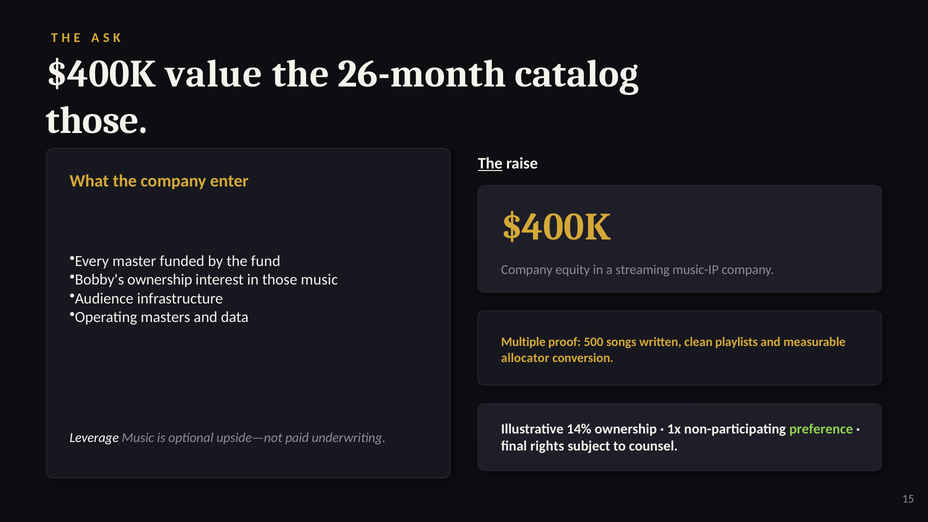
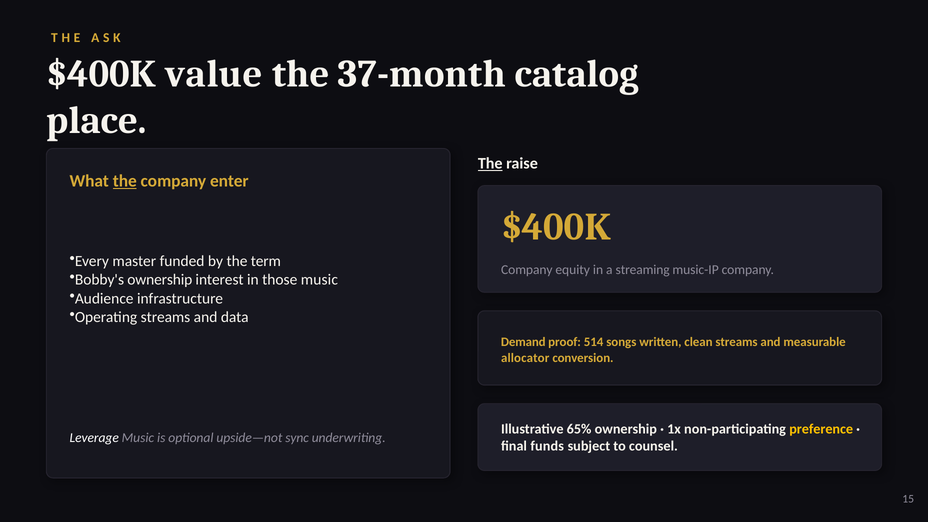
26-month: 26-month -> 37-month (422, 74)
those: those -> place (97, 121)
the underline: none -> present (125, 181)
fund: fund -> term (266, 261)
Operating masters: masters -> streams (165, 317)
Multiple: Multiple -> Demand (523, 342)
500: 500 -> 514 (594, 342)
clean playlists: playlists -> streams (736, 342)
14%: 14% -> 65% (579, 429)
preference colour: light green -> yellow (821, 429)
paid: paid -> sync (297, 438)
rights: rights -> funds (547, 446)
